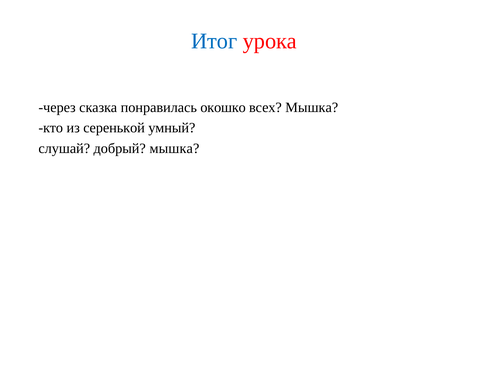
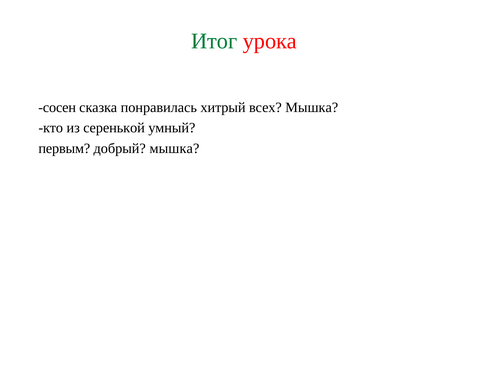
Итог colour: blue -> green (214, 41)
через: через -> сосен (57, 107)
окошко: окошко -> хитрый (223, 107)
слушай: слушай -> первым (64, 148)
